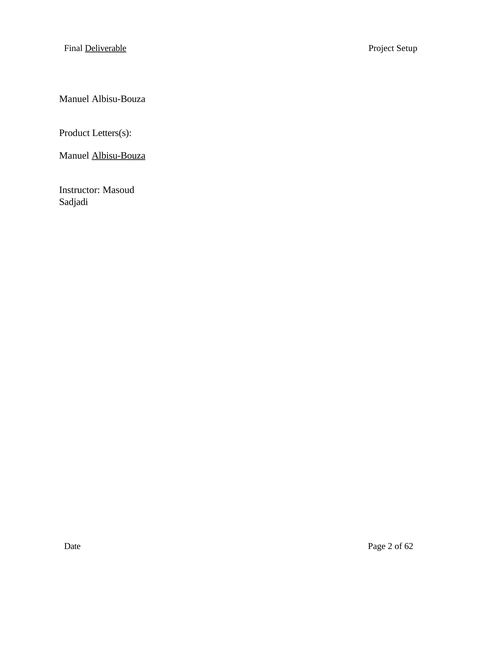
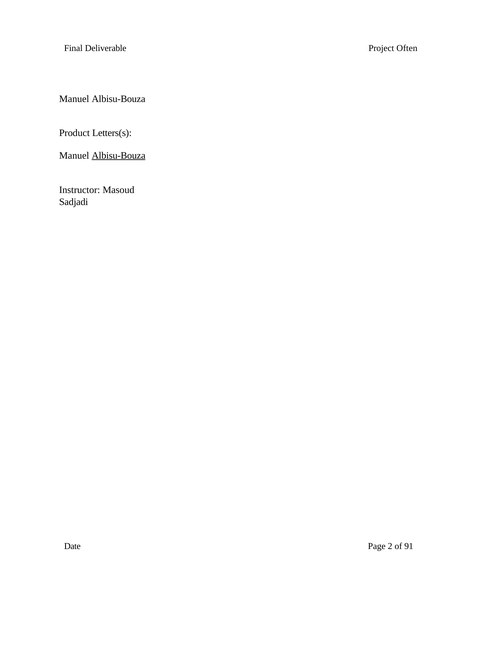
Deliverable underline: present -> none (106, 48)
Setup: Setup -> Often (407, 48)
62: 62 -> 91 (409, 546)
